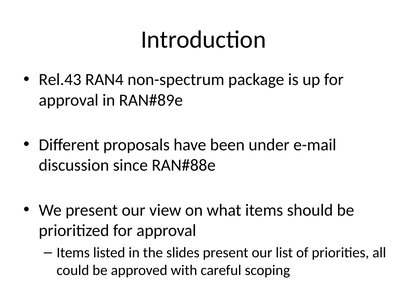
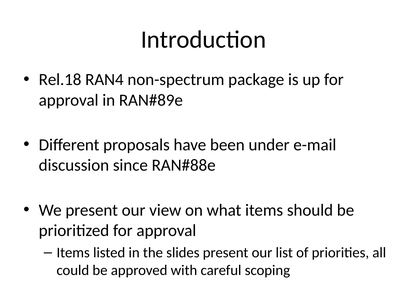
Rel.43: Rel.43 -> Rel.18 (60, 79)
